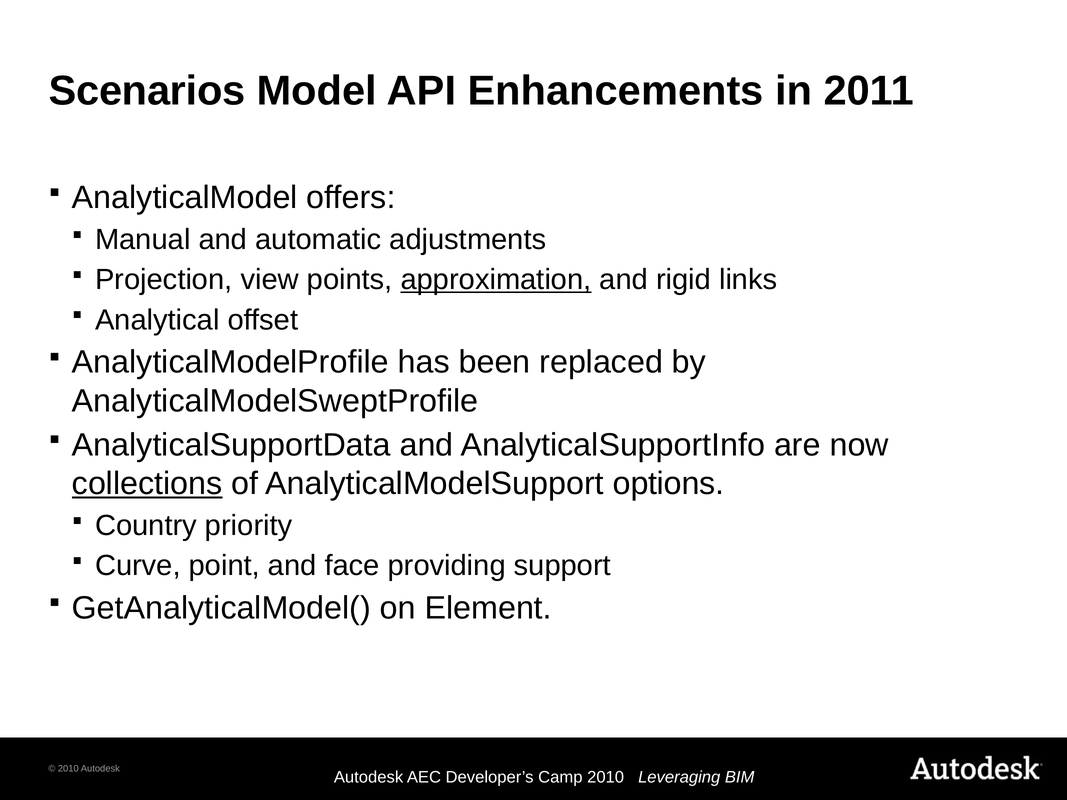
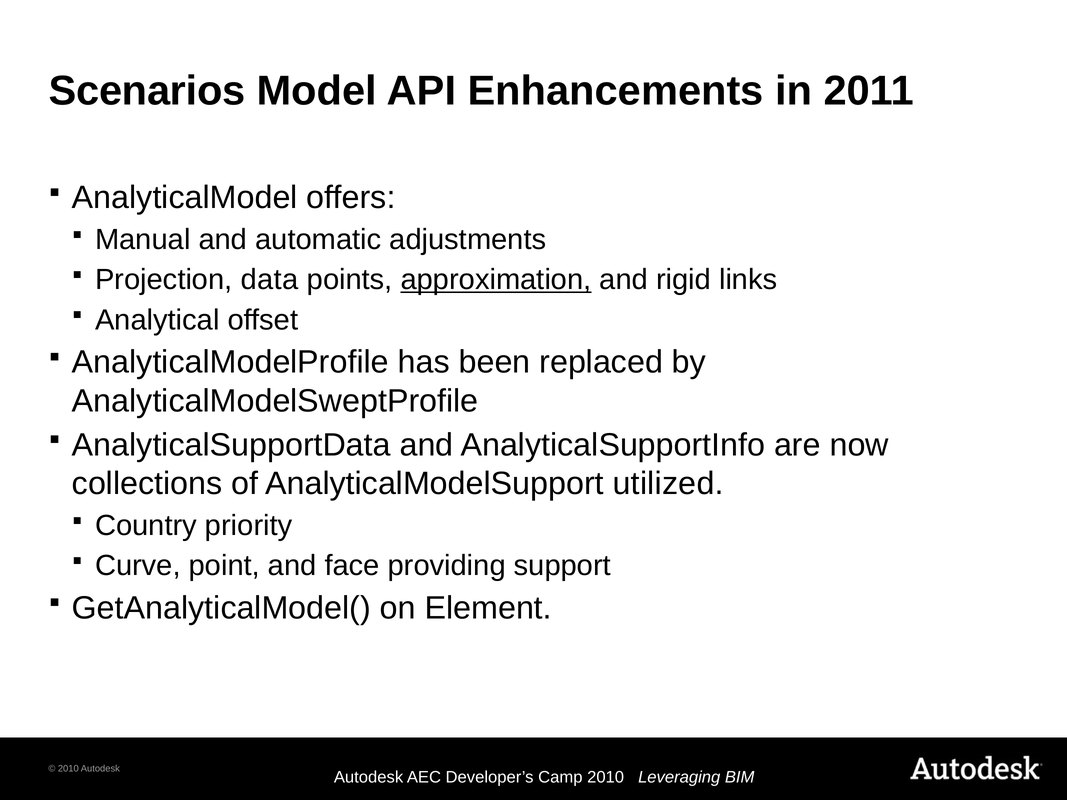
view: view -> data (270, 280)
collections underline: present -> none (147, 484)
options: options -> utilized (668, 484)
